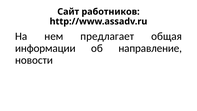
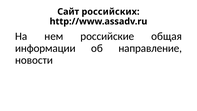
работников: работников -> российских (111, 12)
предлагает: предлагает -> российские (107, 36)
